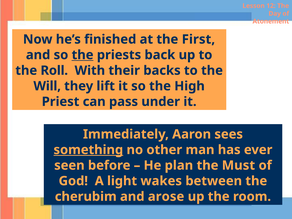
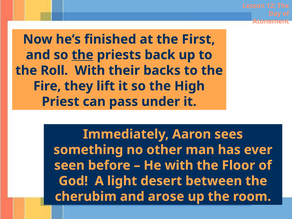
Will: Will -> Fire (47, 86)
something underline: present -> none (88, 150)
He plan: plan -> with (179, 165)
Must: Must -> Floor (238, 165)
wakes: wakes -> desert (161, 181)
